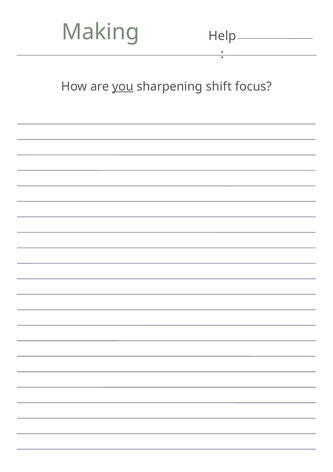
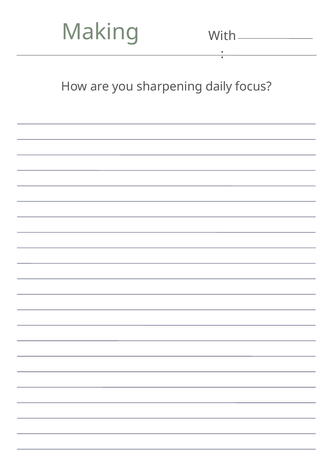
Help: Help -> With (222, 36)
you underline: present -> none (123, 86)
shift: shift -> daily (219, 86)
